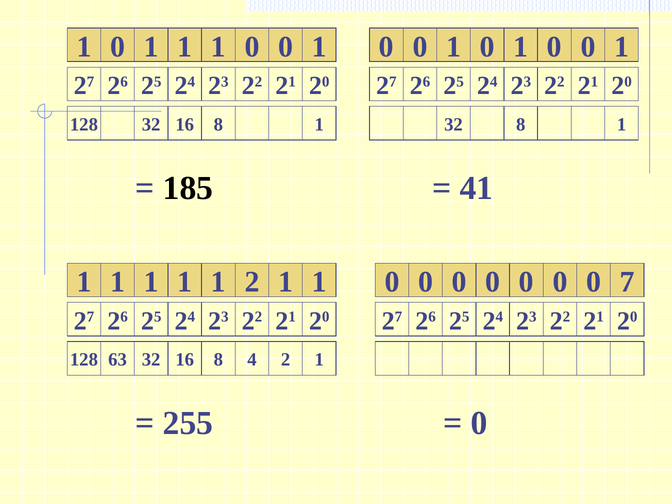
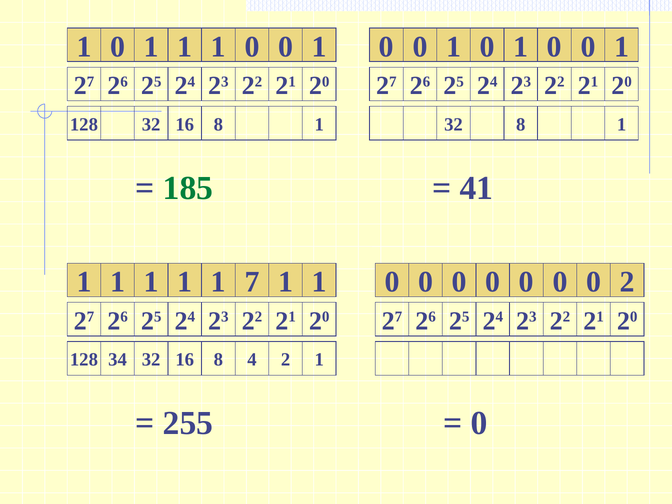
185 colour: black -> green (188, 188)
1 2: 2 -> 7 (252, 282)
0 7: 7 -> 2 (627, 282)
63: 63 -> 34 (118, 360)
